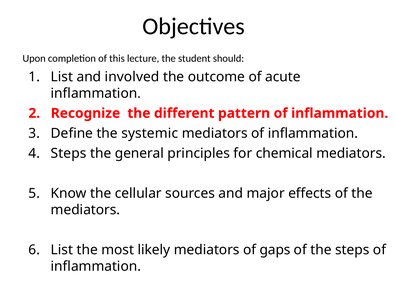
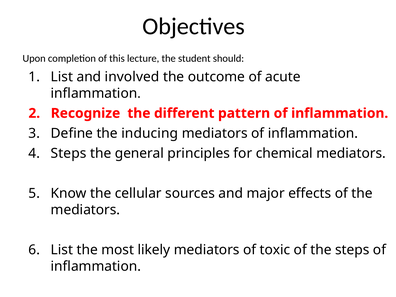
systemic: systemic -> inducing (150, 133)
gaps: gaps -> toxic (275, 250)
